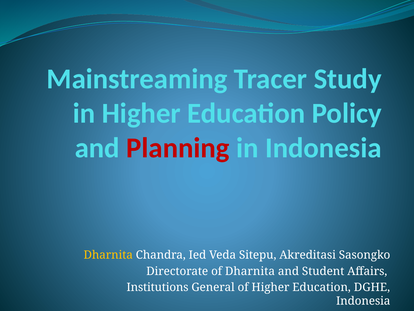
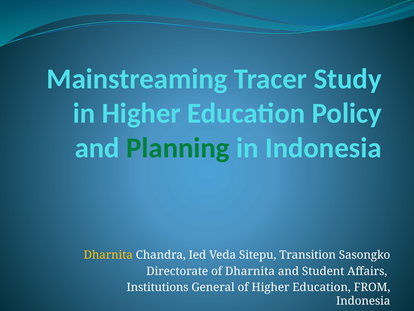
Planning colour: red -> green (178, 148)
Akreditasi: Akreditasi -> Transition (308, 255)
DGHE: DGHE -> FROM (372, 287)
